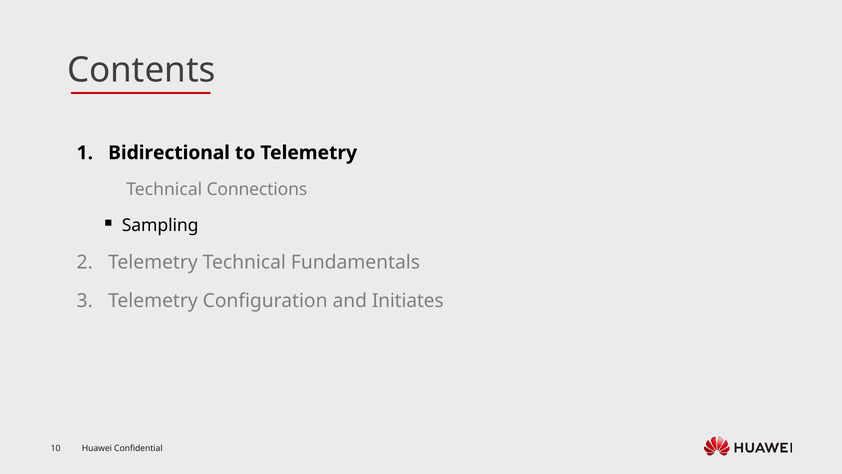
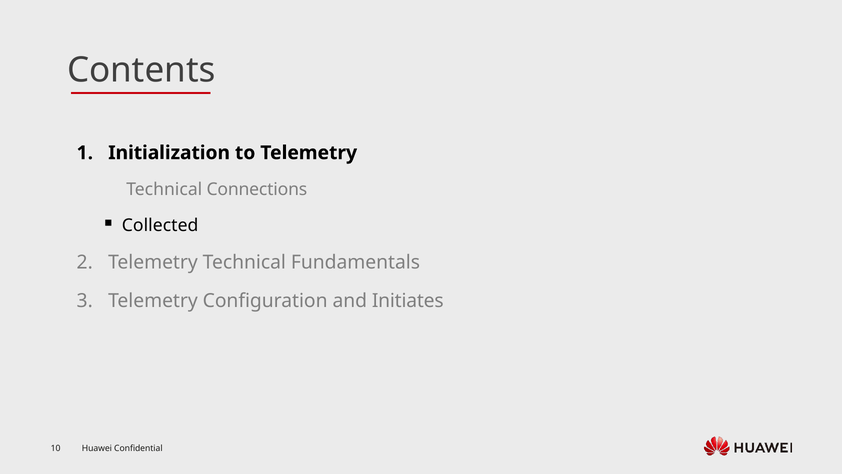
Bidirectional: Bidirectional -> Initialization (169, 153)
Sampling: Sampling -> Collected (160, 225)
